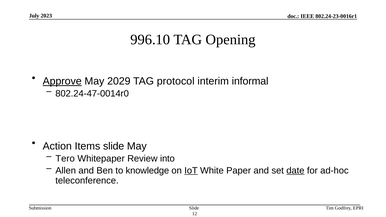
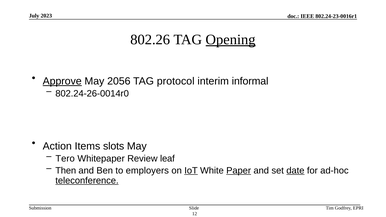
996.10: 996.10 -> 802.26 (150, 40)
Opening underline: none -> present (231, 40)
2029: 2029 -> 2056 (119, 81)
802.24-47-0014r0: 802.24-47-0014r0 -> 802.24-26-0014r0 (92, 94)
Items slide: slide -> slots (114, 146)
into: into -> leaf (167, 159)
Allen: Allen -> Then (66, 171)
knowledge: knowledge -> employers (147, 171)
Paper underline: none -> present (239, 171)
teleconference underline: none -> present (87, 181)
